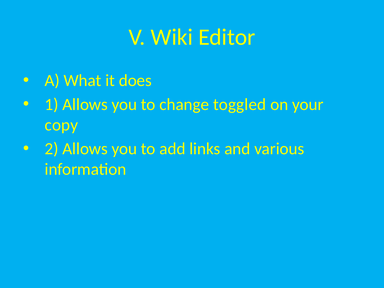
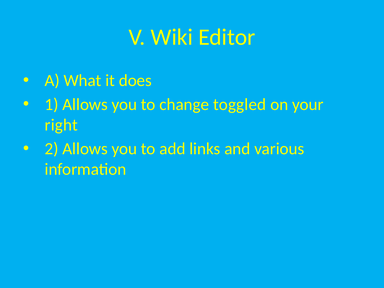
copy: copy -> right (61, 125)
